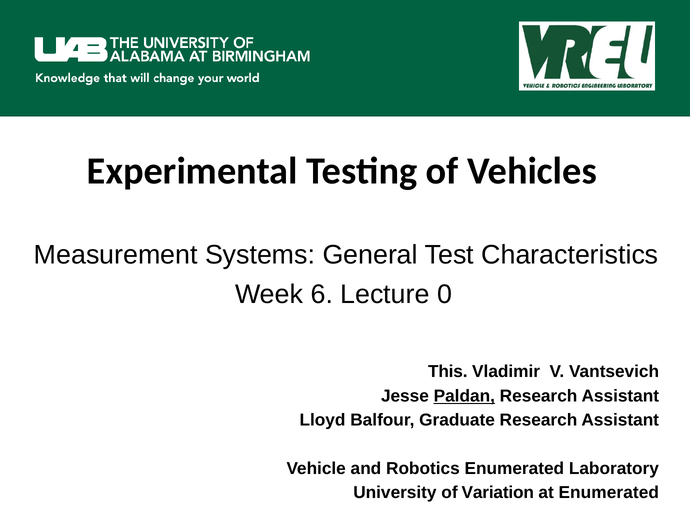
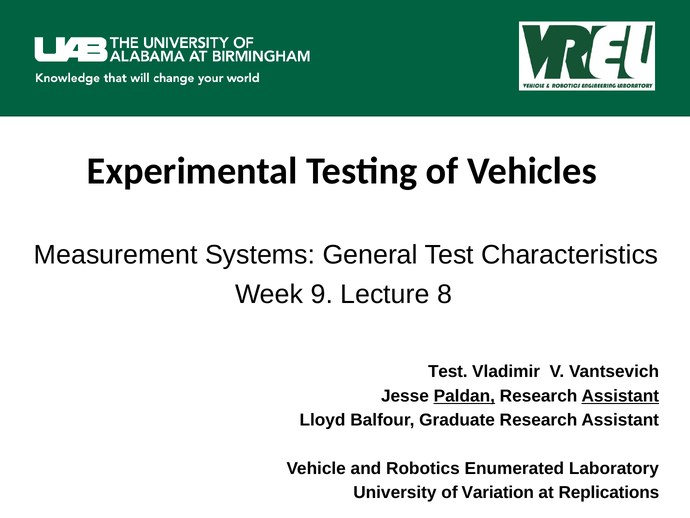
6: 6 -> 9 (322, 294)
0: 0 -> 8 (445, 294)
This: This -> Test (448, 371)
Assistant underline: none -> present (620, 396)
at Enumerated: Enumerated -> Replications (609, 492)
